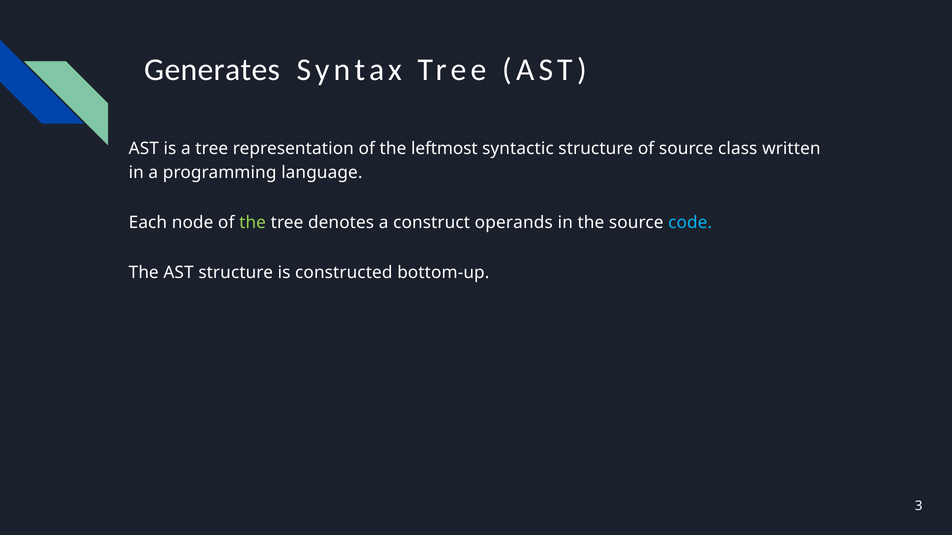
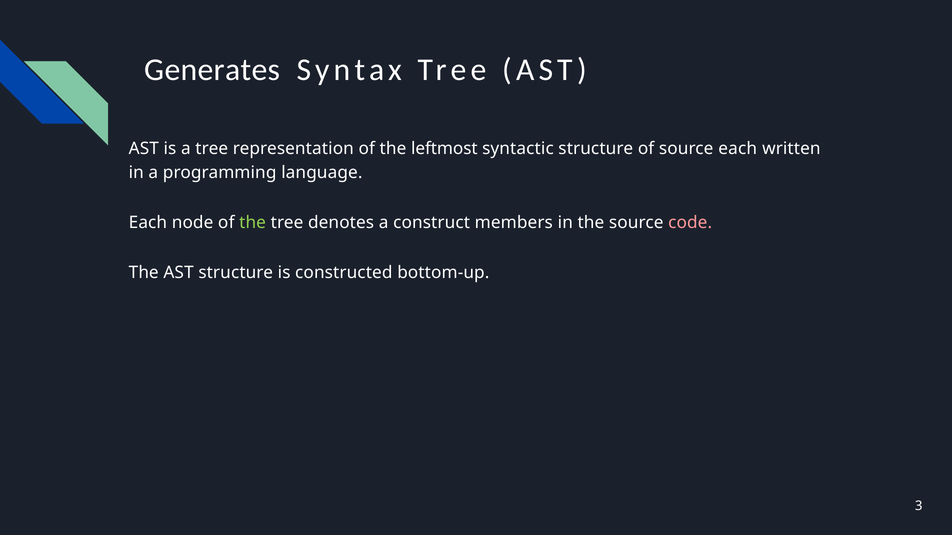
source class: class -> each (738, 149)
operands: operands -> members (514, 223)
code colour: light blue -> pink (690, 223)
